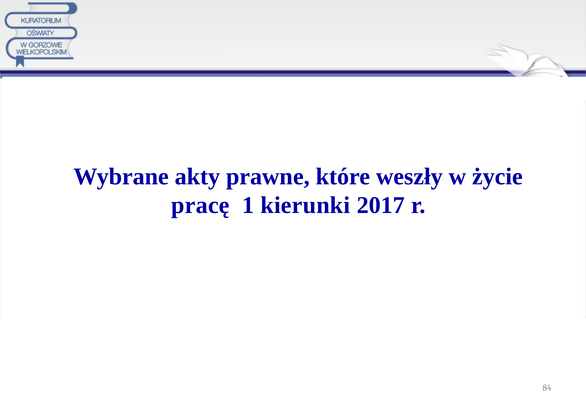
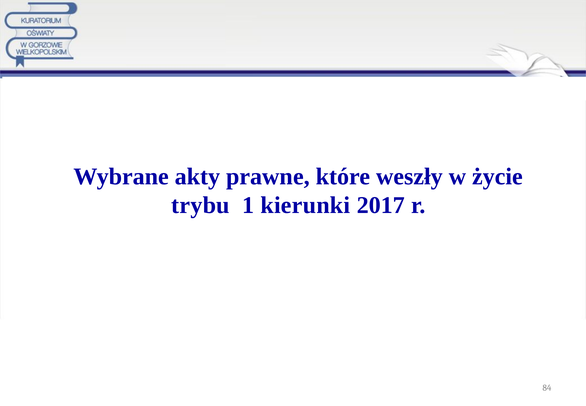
pracę: pracę -> trybu (200, 205)
